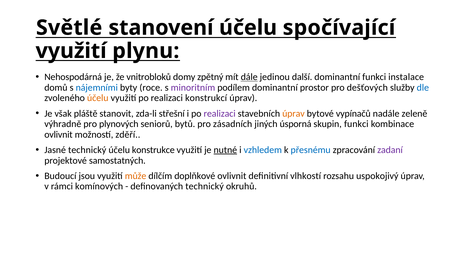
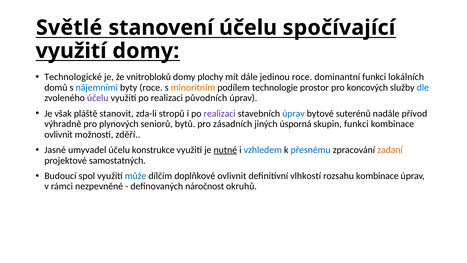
využití plynu: plynu -> domy (146, 51)
Nehospodárná: Nehospodárná -> Technologické (73, 77)
zpětný: zpětný -> plochy (210, 77)
dále underline: present -> none (249, 77)
jedinou další: další -> roce (302, 77)
instalace: instalace -> lokálních (406, 77)
minoritním colour: purple -> orange (193, 87)
podílem dominantní: dominantní -> technologie (275, 87)
dešťových: dešťových -> koncových (367, 87)
účelu colour: orange -> purple (98, 98)
konstrukcí: konstrukcí -> původních (206, 98)
střešní: střešní -> stropů (172, 113)
úprav colour: orange -> blue (293, 113)
vypínačů: vypínačů -> suterénů (353, 113)
zeleně: zeleně -> přívod (414, 113)
Jasné technický: technický -> umyvadel (87, 150)
zadaní colour: purple -> orange (390, 150)
jsou: jsou -> spol (87, 176)
může colour: orange -> blue (136, 176)
rozsahu uspokojivý: uspokojivý -> kombinace (377, 176)
komínových: komínových -> nezpevněné (99, 186)
definovaných technický: technický -> náročnost (205, 186)
